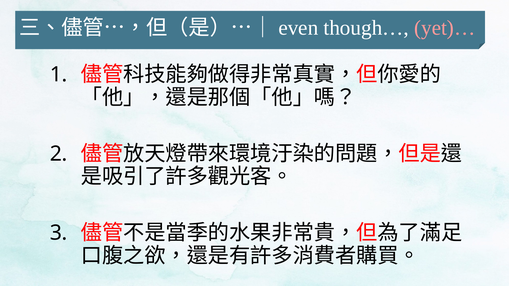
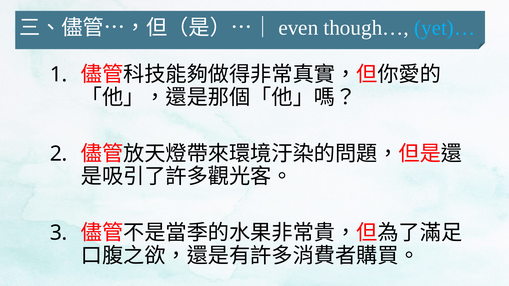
yet)… colour: pink -> light blue (445, 28)
